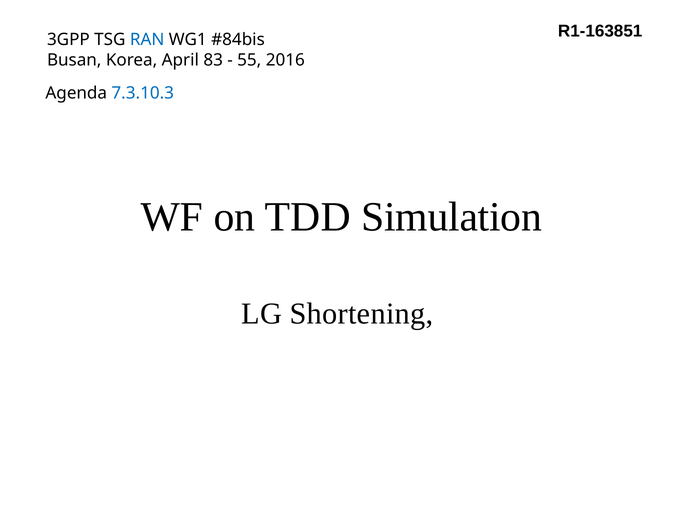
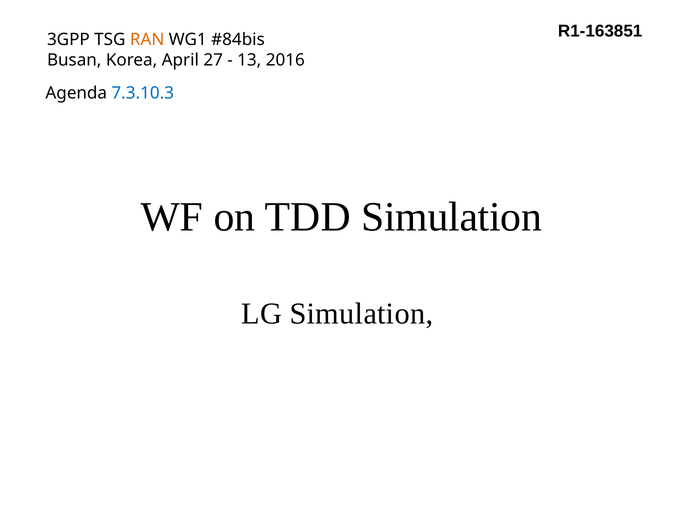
RAN colour: blue -> orange (147, 40)
83: 83 -> 27 (213, 60)
55: 55 -> 13 (249, 60)
LG Shortening: Shortening -> Simulation (361, 314)
